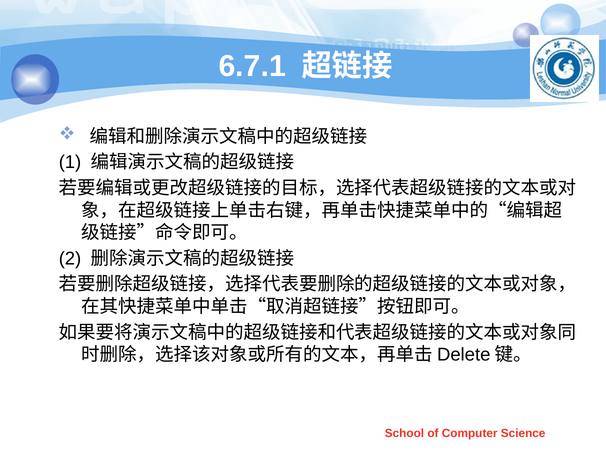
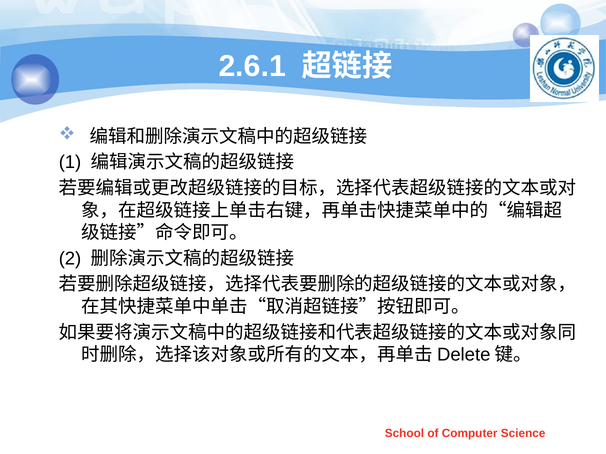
6.7.1: 6.7.1 -> 2.6.1 (252, 66)
